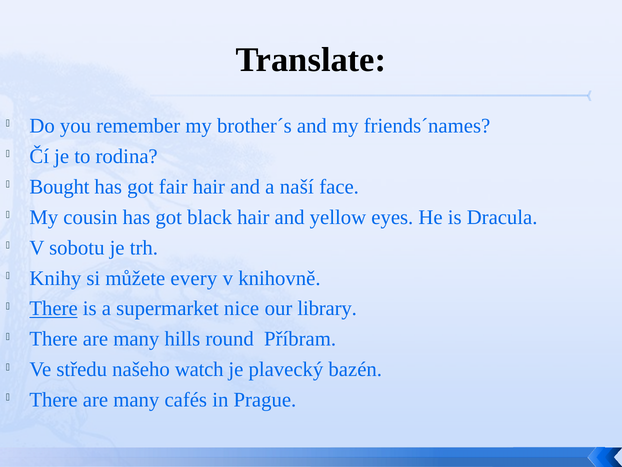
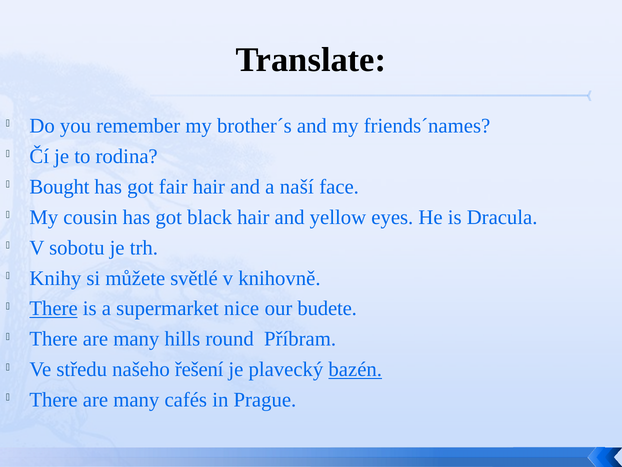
every: every -> světlé (194, 278)
library: library -> budete (327, 308)
watch: watch -> řešení (199, 369)
bazén underline: none -> present (355, 369)
